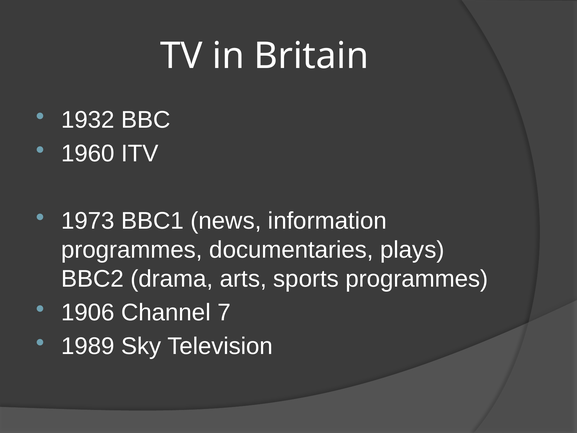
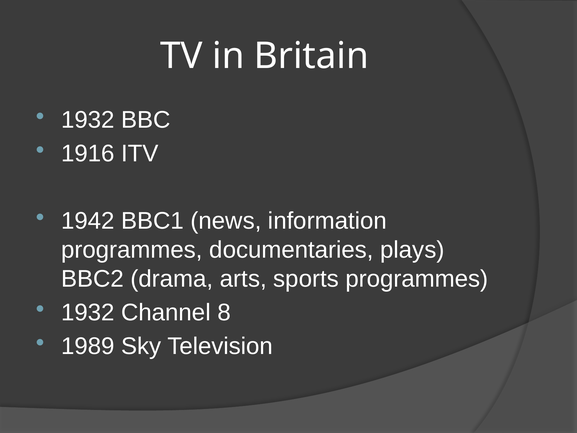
1960: 1960 -> 1916 (88, 154)
1973: 1973 -> 1942 (88, 221)
1906: 1906 -> 1932 (88, 312)
7: 7 -> 8 (224, 312)
